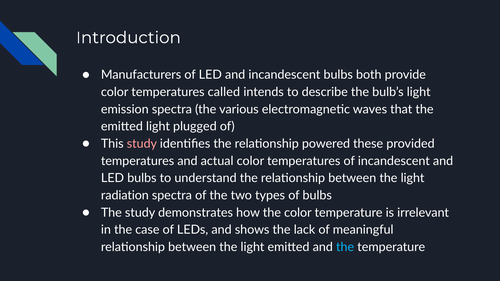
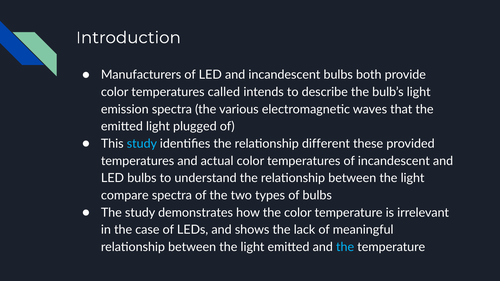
study colour: pink -> light blue (142, 144)
powered: powered -> different (326, 144)
radiation: radiation -> compare (125, 196)
